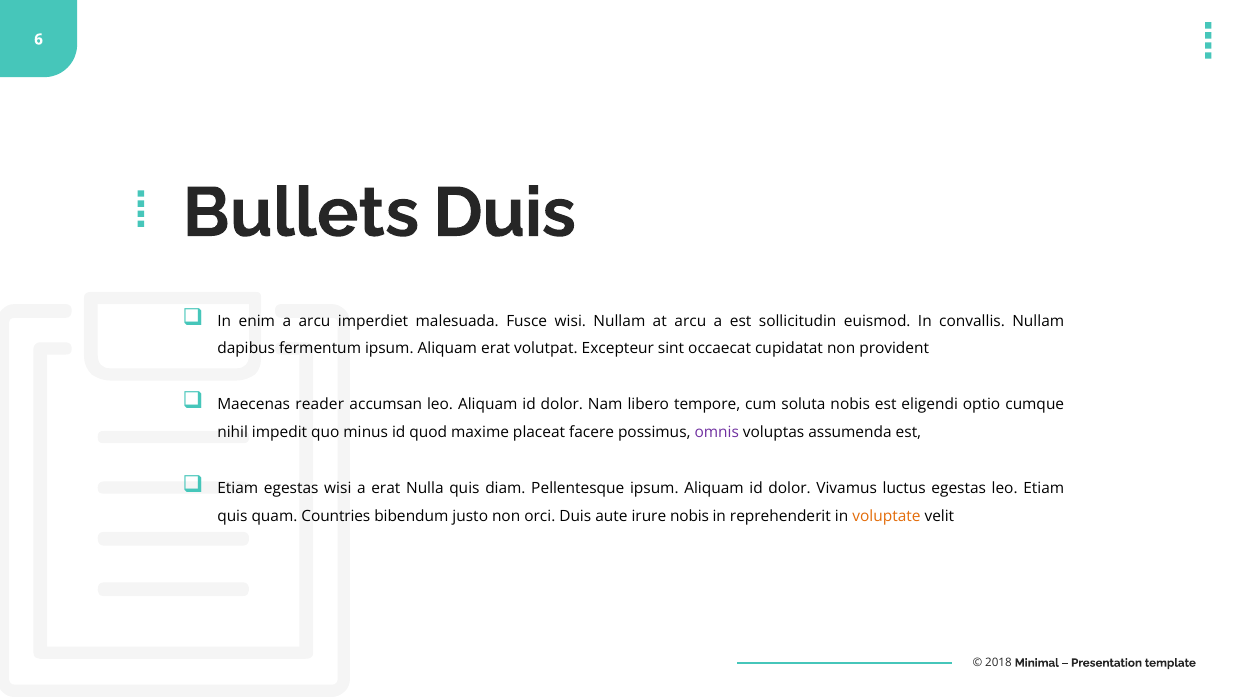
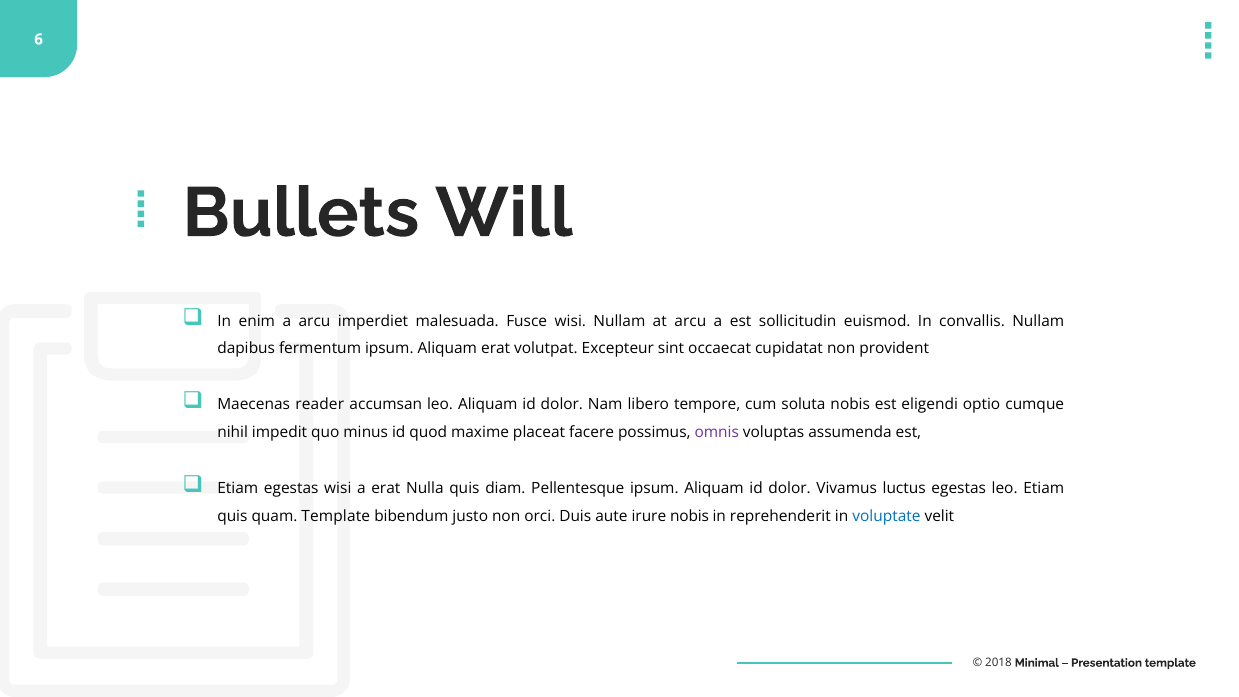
Bullets Duis: Duis -> Will (504, 213)
quam Countries: Countries -> Template (336, 516)
voluptate colour: orange -> blue (886, 516)
